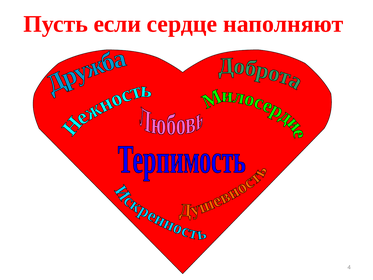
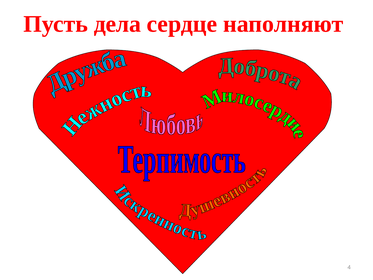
если: если -> дела (117, 24)
